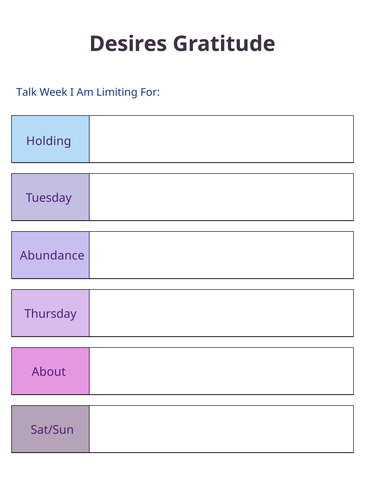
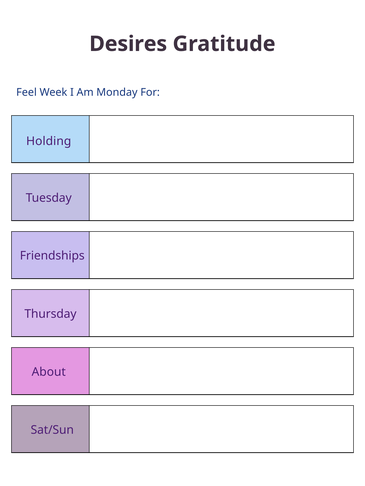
Talk: Talk -> Feel (27, 92)
Limiting: Limiting -> Monday (117, 92)
Abundance: Abundance -> Friendships (52, 256)
